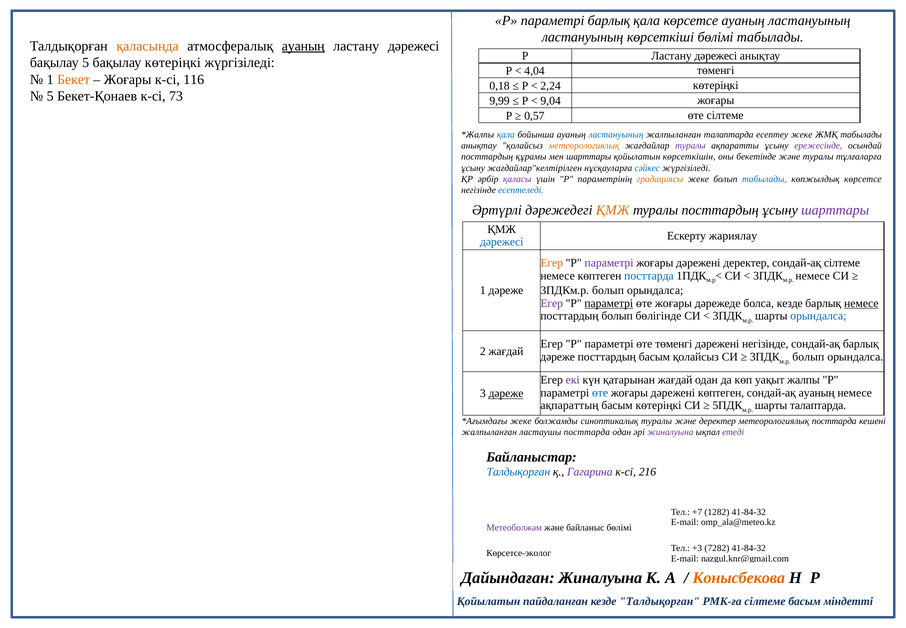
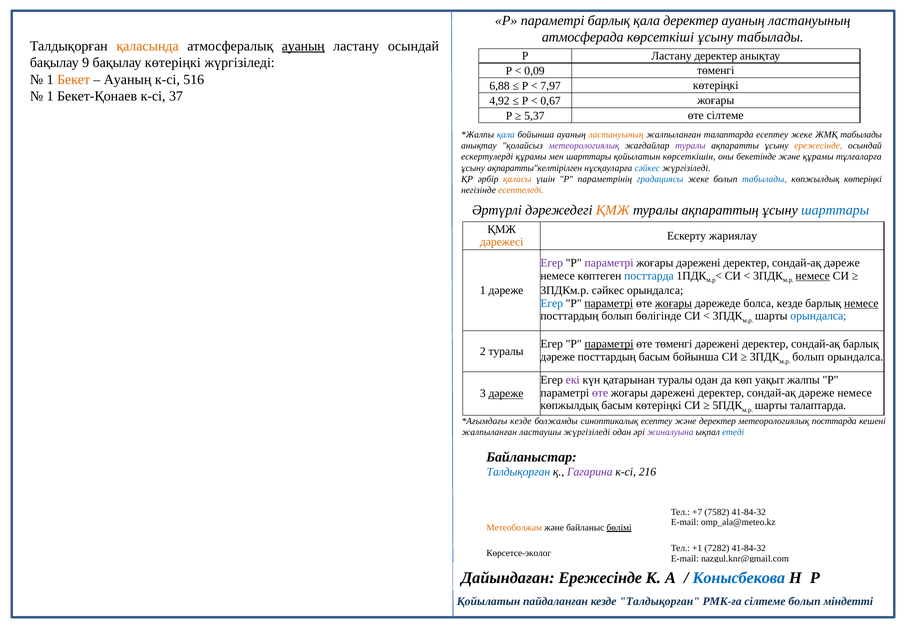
қала көрсетсе: көрсетсе -> деректер (691, 20)
ластануының: ластануының -> атмосферада (583, 37)
көрсеткіші бөлімі: бөлімі -> ұсыну (715, 37)
дәрежесі: дәрежесі -> осындай (413, 46)
Р Ластану дәрежесі: дәрежесі -> деректер (716, 56)
бақылау 5: 5 -> 9 (86, 63)
4,04: 4,04 -> 0,09 (535, 71)
Жоғары: Жоғары -> Ауаның (128, 80)
116: 116 -> 516 (194, 80)
0,18: 0,18 -> 6,88 (500, 86)
2,24: 2,24 -> 7,97 (551, 86)
5: 5 -> 1 (50, 96)
73: 73 -> 37 (176, 96)
9,99: 9,99 -> 4,92 (500, 101)
9,04: 9,04 -> 0,67 (551, 101)
0,57: 0,57 -> 5,37 (534, 116)
ластануының colour: blue -> orange (616, 134)
метеорологиялық colour: orange -> purple (584, 146)
ережесінде colour: purple -> orange (818, 146)
посттардың: посттардың -> ескертулерді (487, 157)
және туралы: туралы -> құрамы (818, 157)
жағдайлар"келтірілген: жағдайлар"келтірілген -> ақпаратты"келтірілген (535, 168)
қаласы colour: purple -> orange (517, 179)
градациясы colour: orange -> blue (660, 179)
көпжылдық көрсетсе: көрсетсе -> көтеріңкі (863, 179)
есептеледі colour: blue -> orange (521, 190)
туралы посттардың: посттардың -> ақпараттың (720, 210)
шарттары colour: purple -> blue (835, 210)
дәрежесі colour: blue -> orange (502, 242)
Егер colour: orange -> purple (552, 263)
сілтеме: сілтеме -> дәреже (842, 263)
немесе underline: none -> present (813, 275)
3ПДКм.р болып: болып -> сәйкес (608, 290)
Егер colour: purple -> blue (552, 303)
жоғары underline: none -> present (673, 303)
параметрі underline: none -> present (609, 344)
негізінде: негізінде -> деректер (765, 344)
2 жағдай: жағдай -> туралы (506, 351)
басым қолайсыз: қолайсыз -> бойынша (696, 356)
қатарынан жағдай: жағдай -> туралы (675, 379)
өте colour: blue -> purple (600, 392)
көптеген: көптеген -> деректер (721, 392)
ауаның: ауаның -> дәреже (817, 392)
ақпараттың: ақпараттың -> көпжылдық (570, 405)
жеке: жеке -> кезде (521, 420)
синоптикалық туралы: туралы -> есептеу (657, 420)
ластаушы посттарда: посттарда -> жүргізіледі (587, 432)
етеді colour: purple -> blue (733, 432)
1282: 1282 -> 7582 (717, 511)
Метеоболжам colour: purple -> orange (514, 527)
бөлімі underline: none -> present (619, 527)
+3: +3 -> +1 (697, 548)
Дайындаған Жиналуына: Жиналуына -> Ережесінде (600, 577)
Конысбекова colour: orange -> blue (739, 577)
сілтеме басым: басым -> болып (805, 601)
